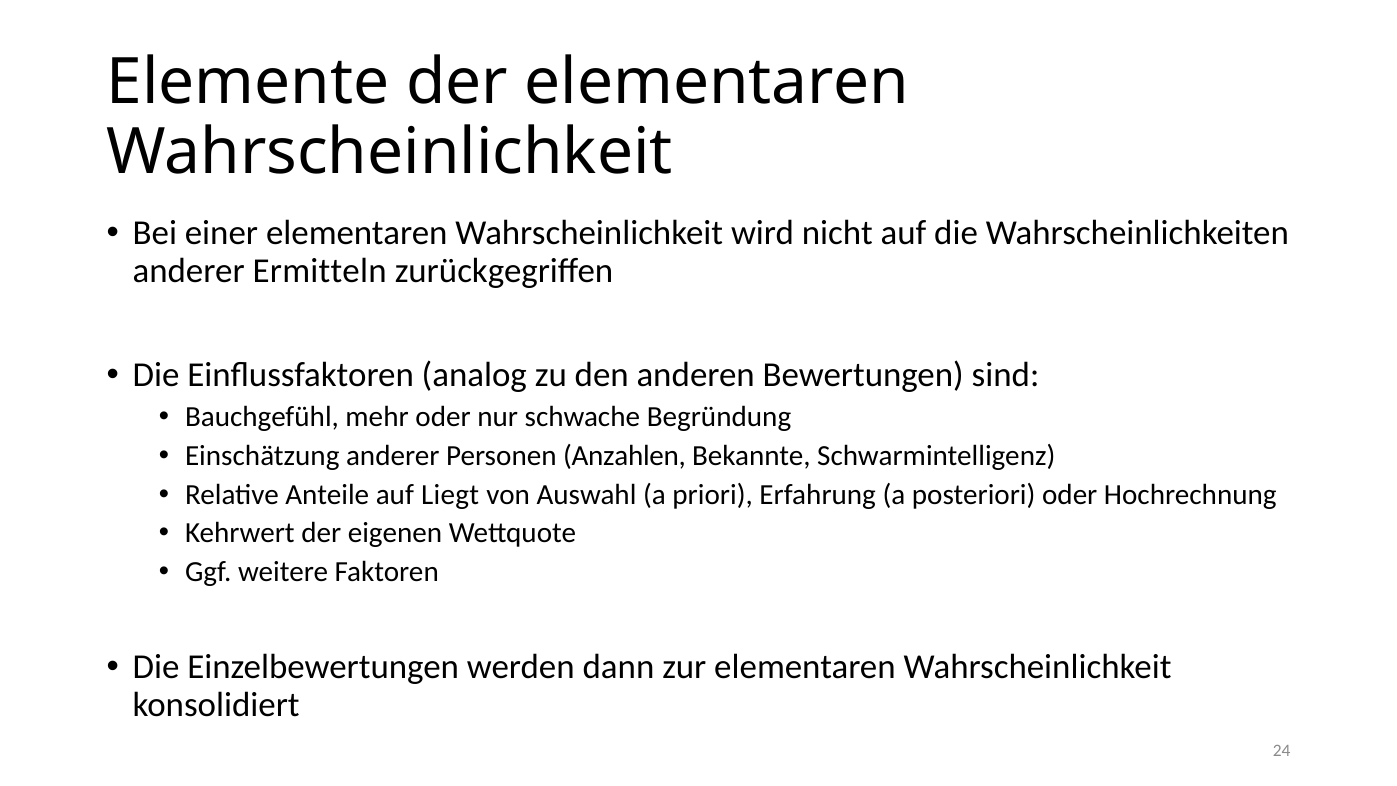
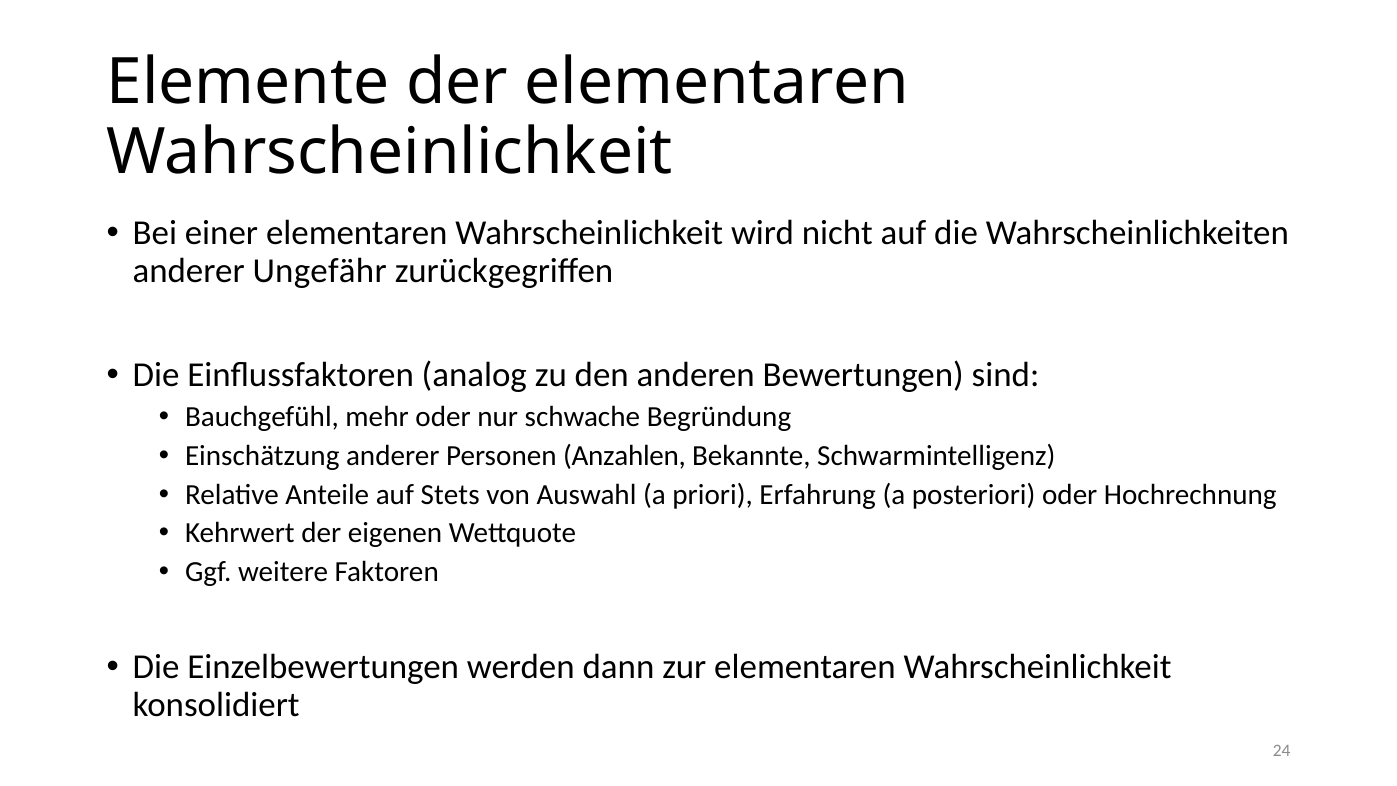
Ermitteln: Ermitteln -> Ungefähr (320, 271)
Liegt: Liegt -> Stets (450, 495)
